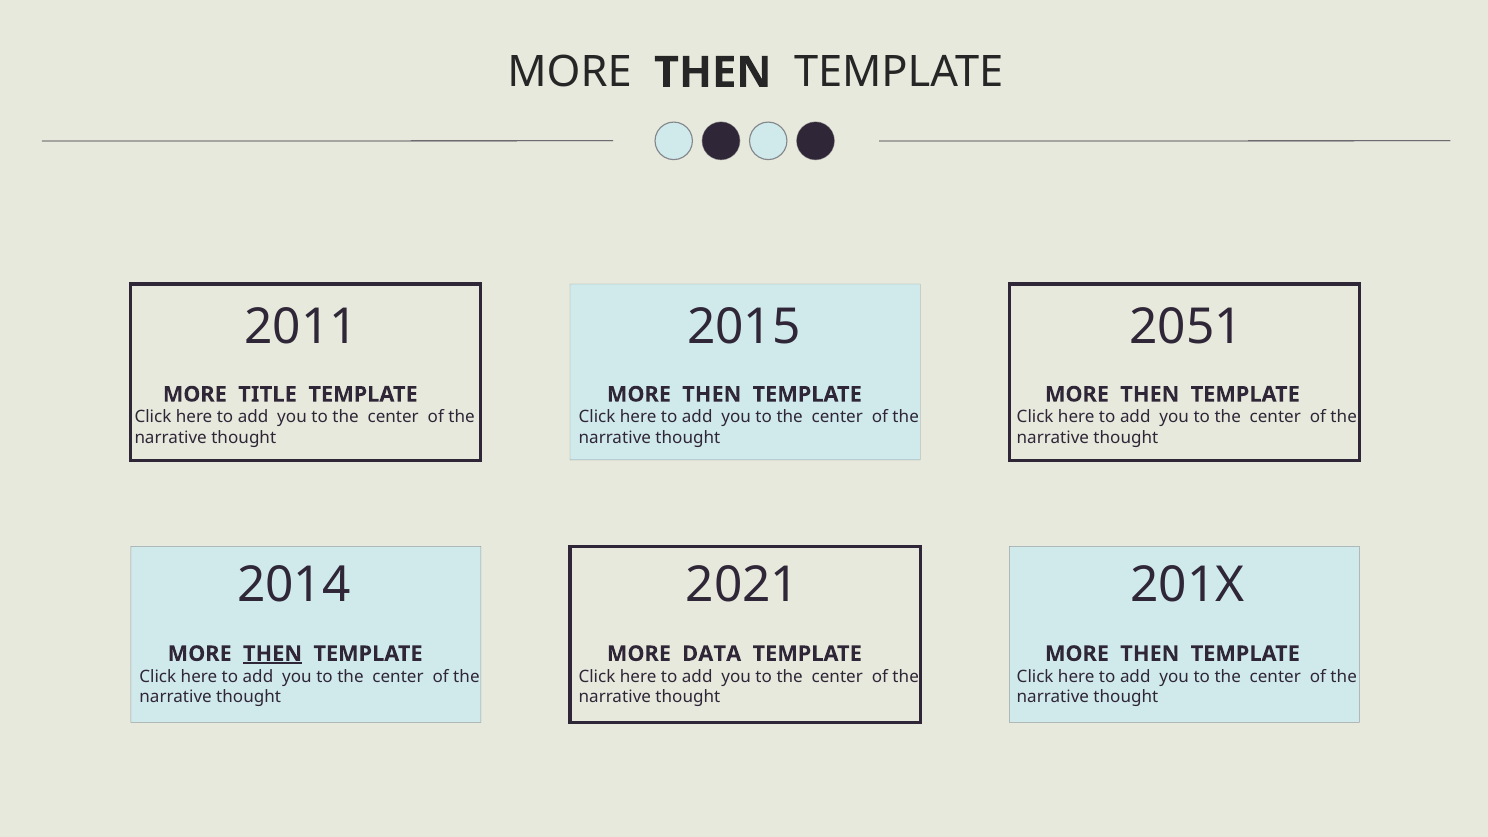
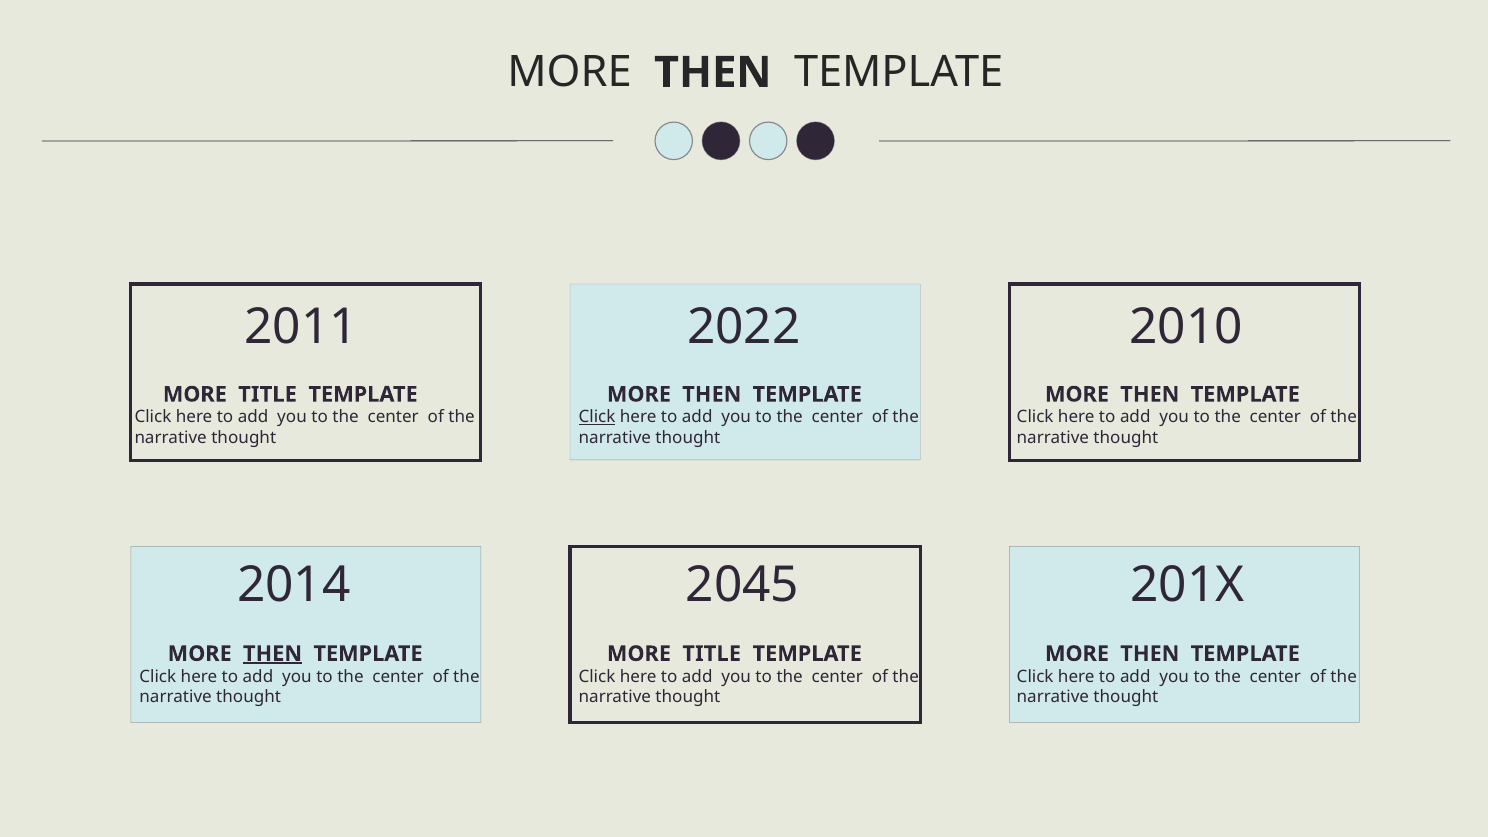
2015: 2015 -> 2022 (744, 327)
2051: 2051 -> 2010 (1186, 327)
Click underline: none -> present (597, 417)
2021: 2021 -> 2045 (743, 585)
DATA: DATA -> TITLE (712, 654)
